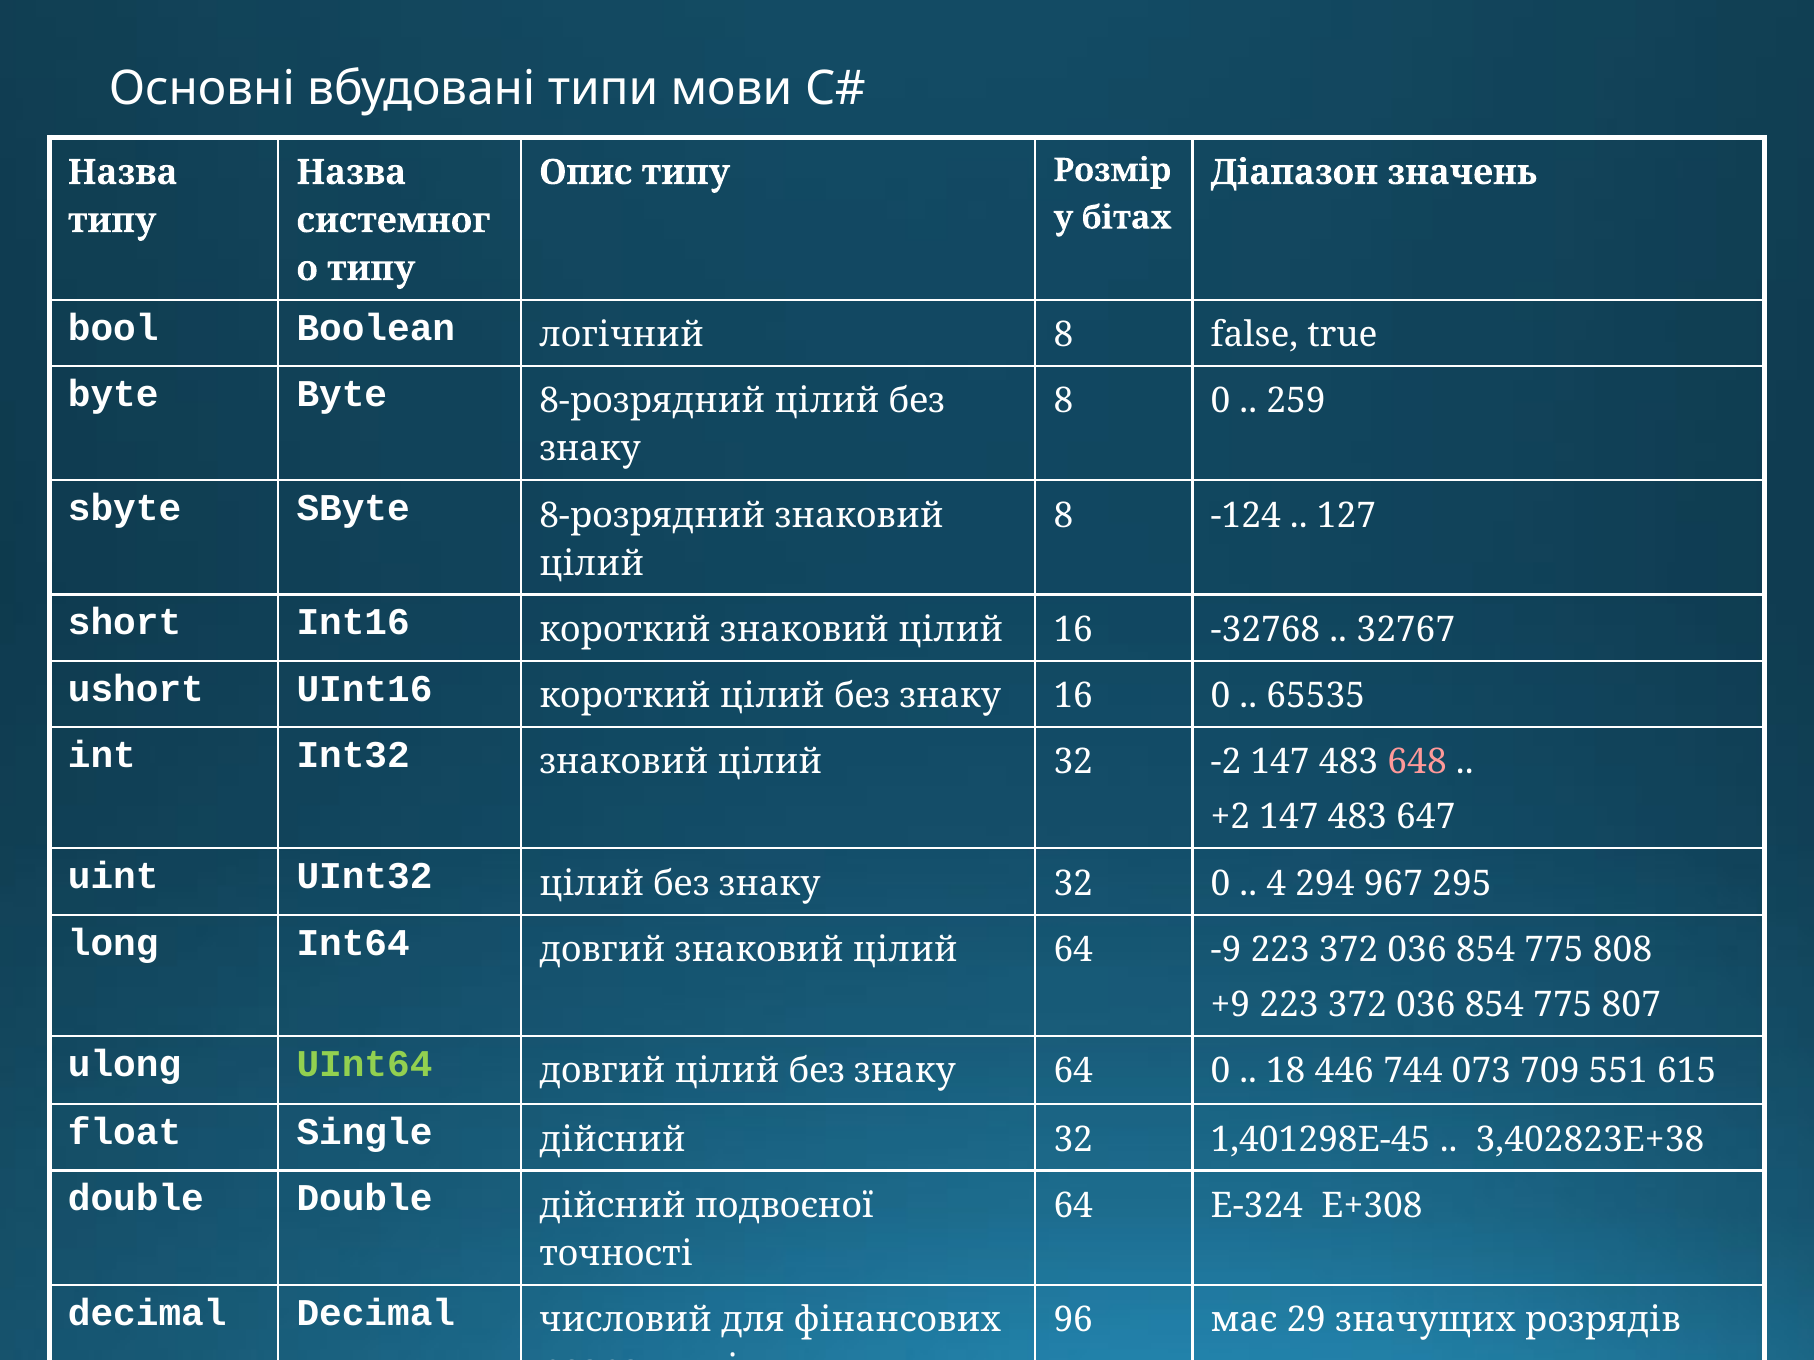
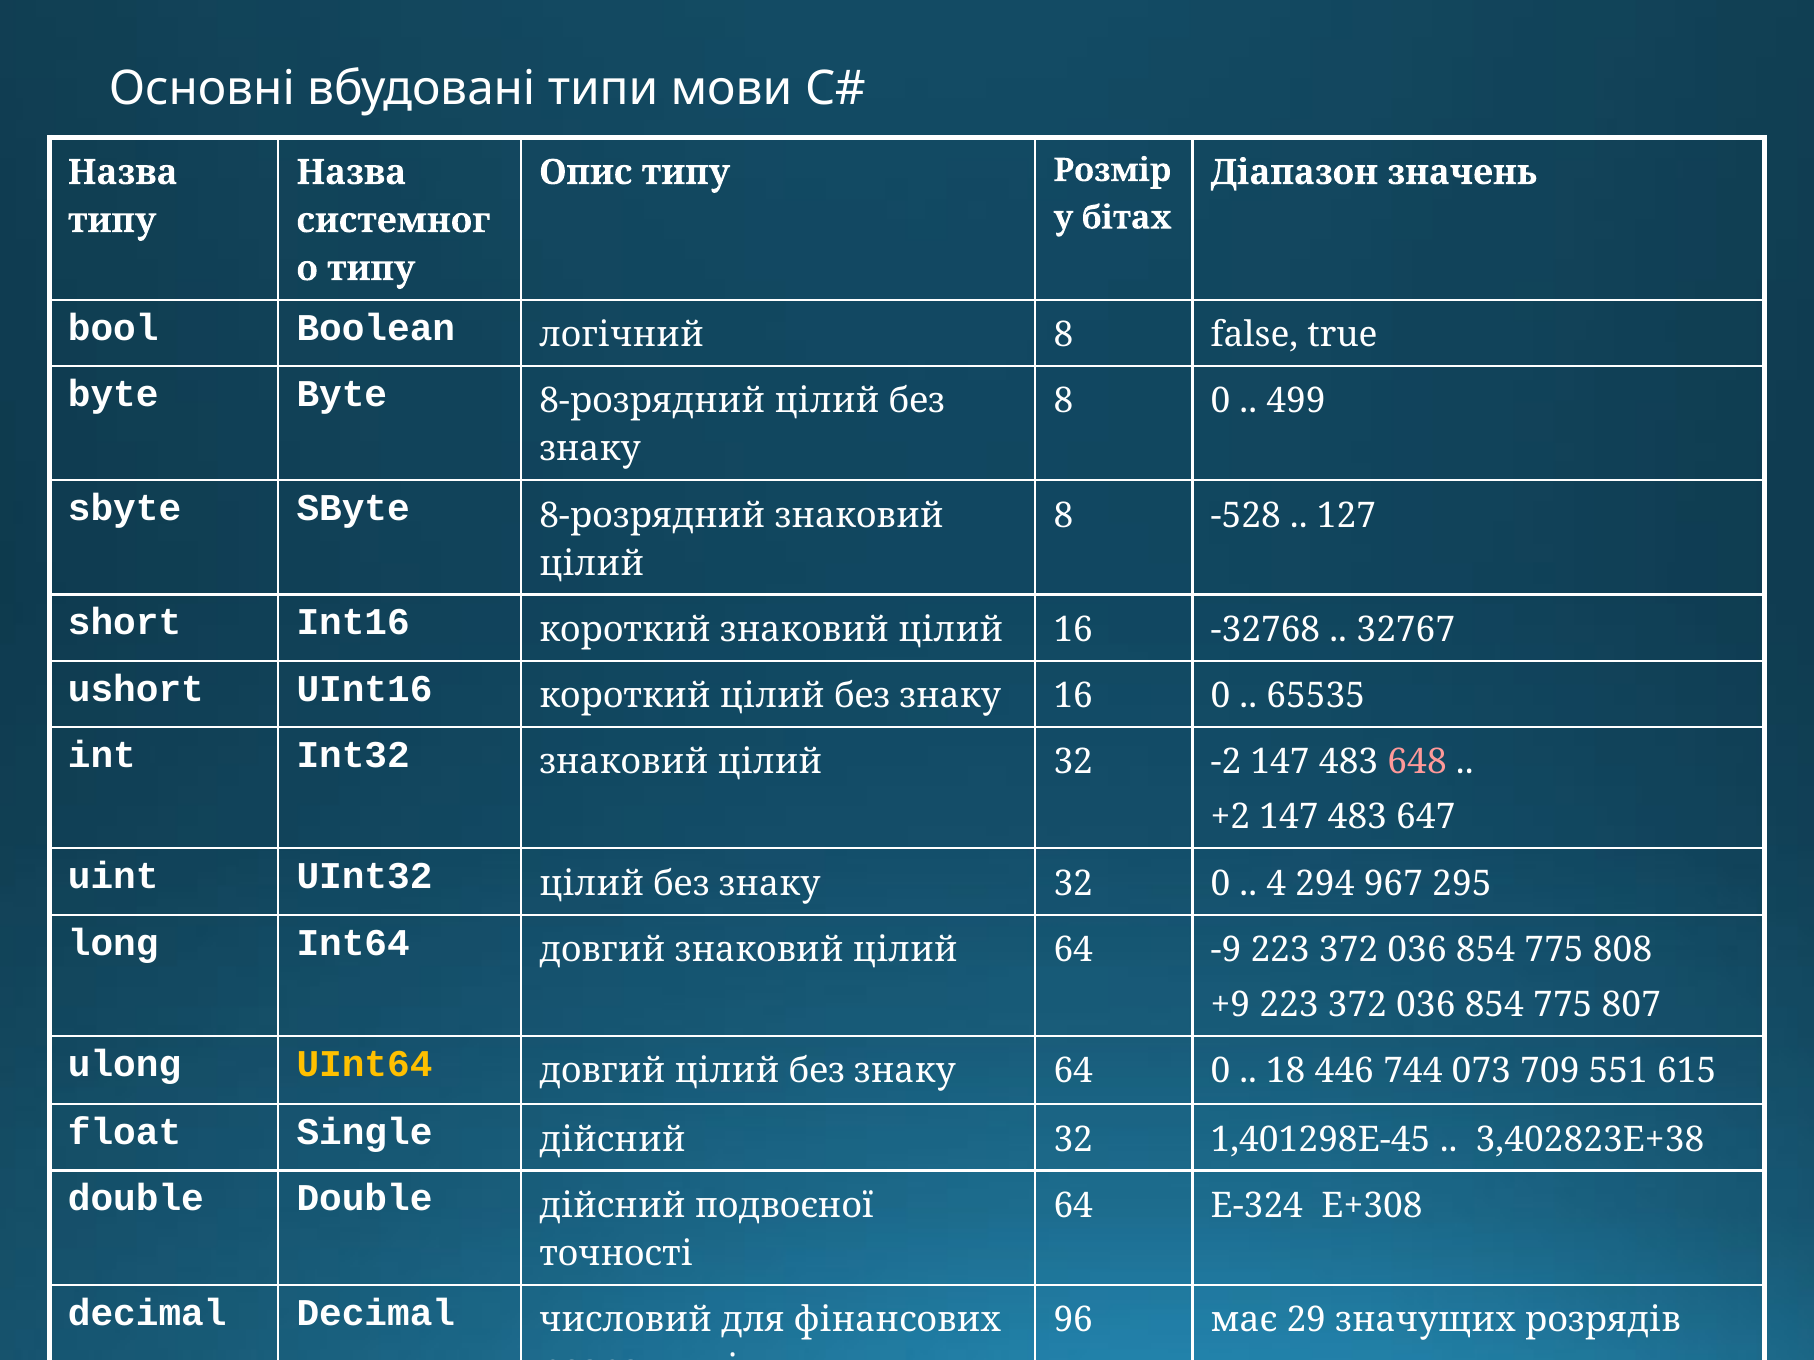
259: 259 -> 499 (1296, 401)
-124: -124 -> -528 (1246, 516)
UInt64 colour: light green -> yellow (364, 1064)
